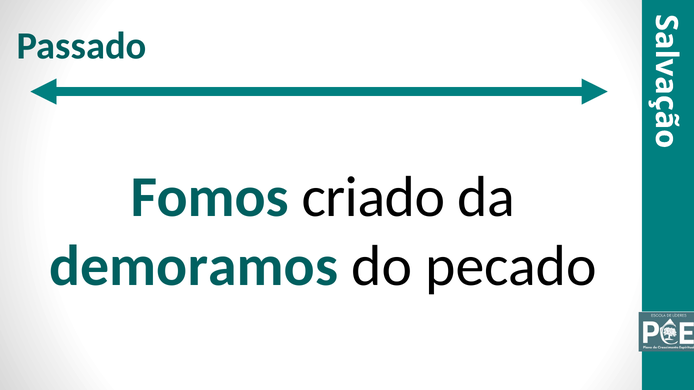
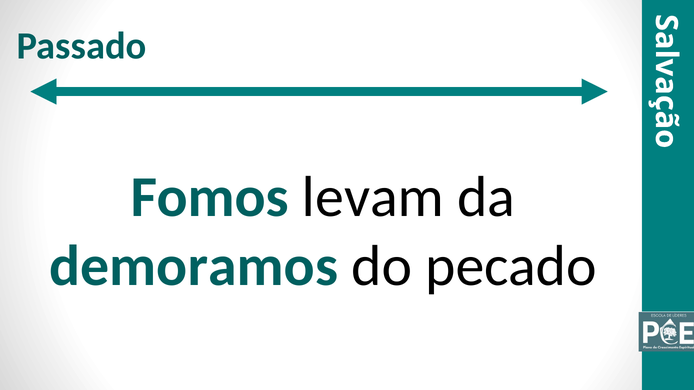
criado: criado -> levam (373, 197)
